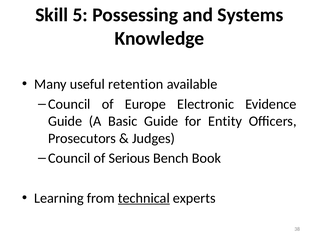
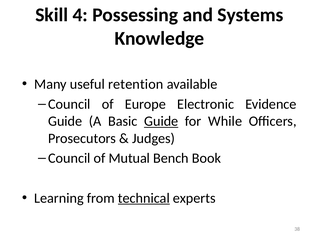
5: 5 -> 4 (80, 15)
Guide underline: none -> present (161, 121)
Entity: Entity -> While (225, 121)
Serious: Serious -> Mutual (129, 158)
